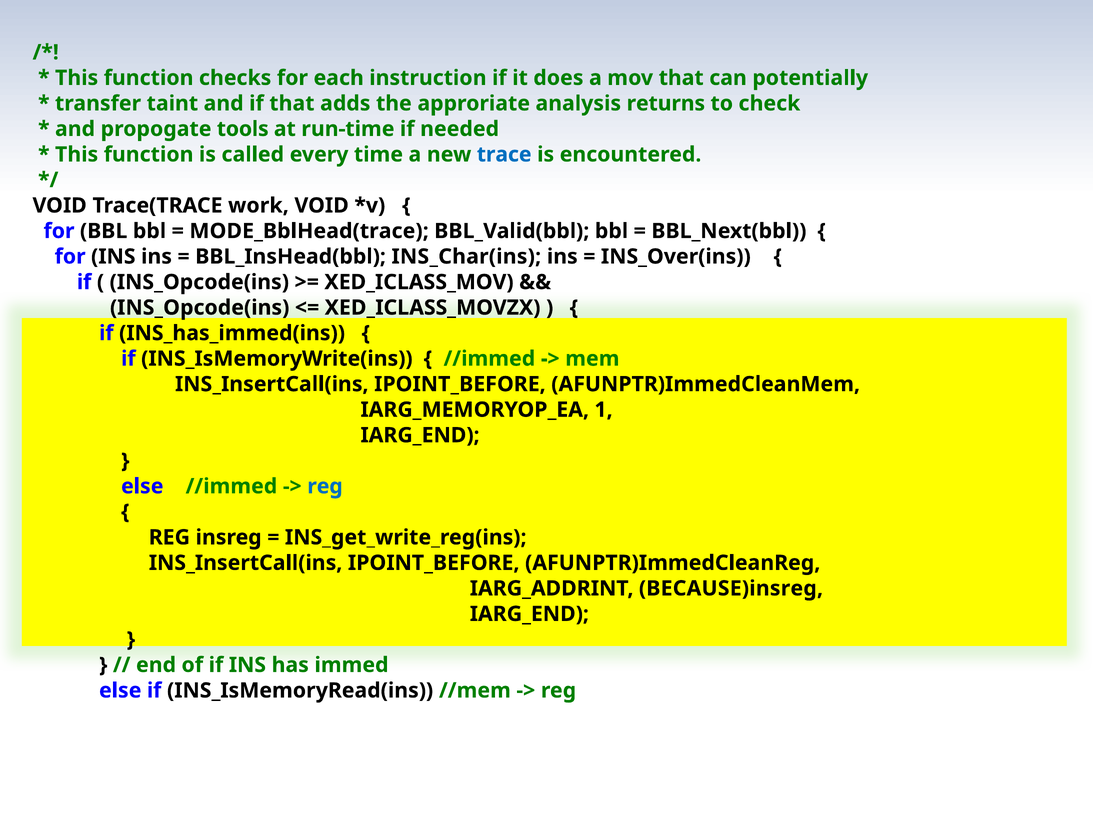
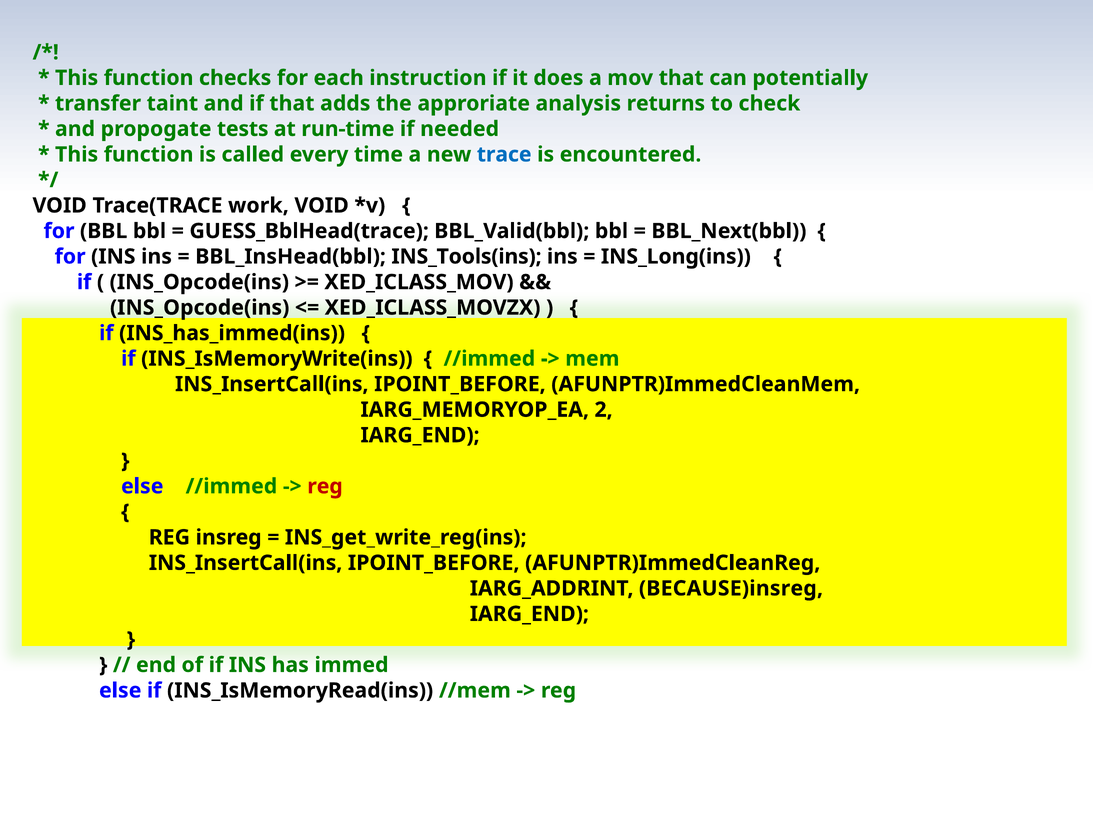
tools: tools -> tests (243, 129)
MODE_BblHead(trace: MODE_BblHead(trace -> GUESS_BblHead(trace (309, 231)
INS_Char(ins: INS_Char(ins -> INS_Tools(ins (466, 257)
INS_Over(ins: INS_Over(ins -> INS_Long(ins (676, 257)
1: 1 -> 2 (604, 410)
reg colour: blue -> red (325, 486)
